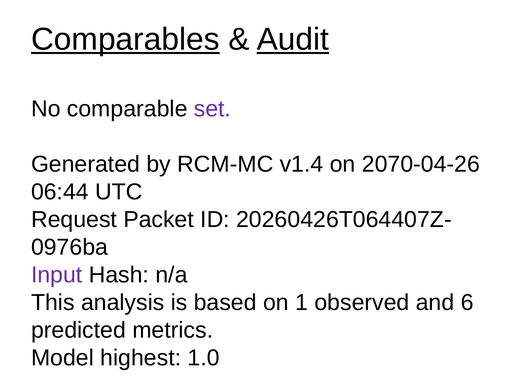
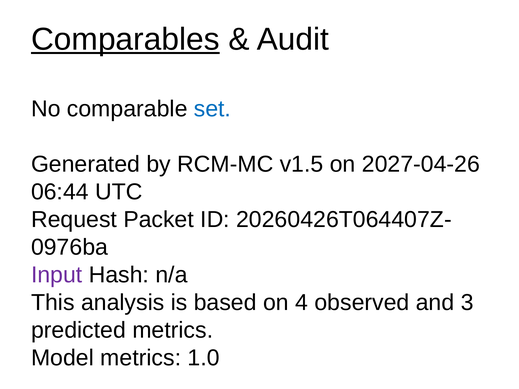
Audit underline: present -> none (293, 39)
set colour: purple -> blue (212, 109)
v1.4: v1.4 -> v1.5 (302, 164)
2070-04-26: 2070-04-26 -> 2027-04-26 (421, 164)
1: 1 -> 4 (302, 303)
6: 6 -> 3 (467, 303)
Model highest: highest -> metrics (141, 358)
